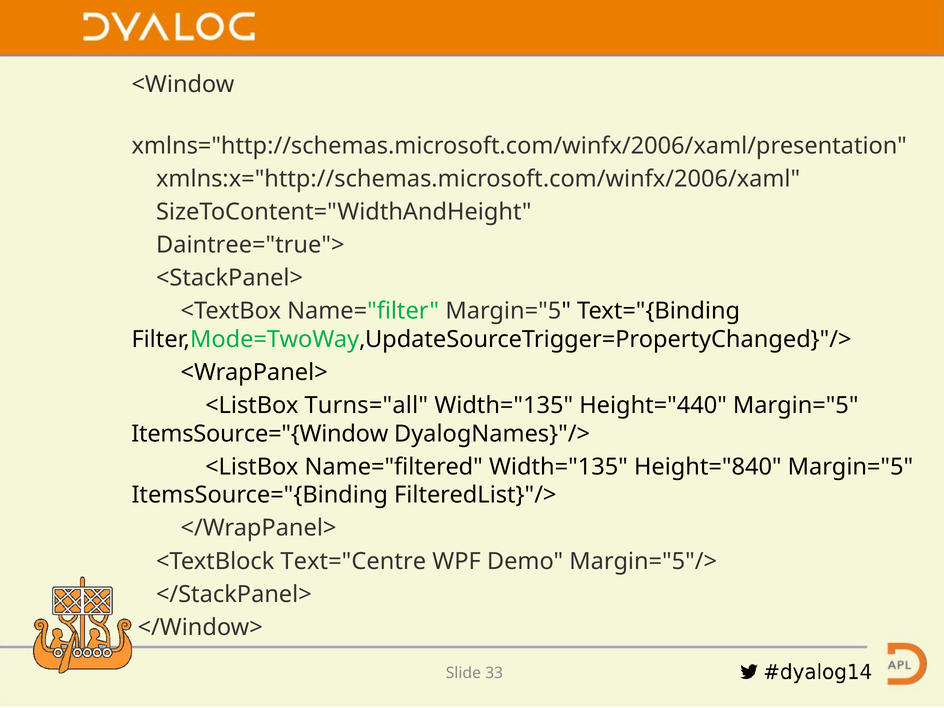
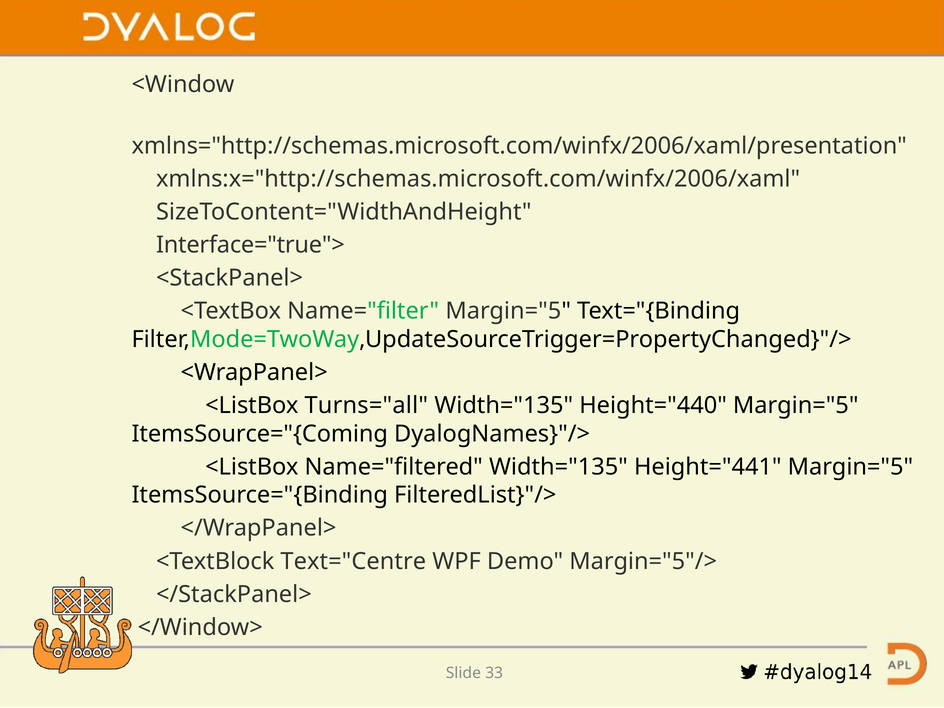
Daintree="true">: Daintree="true"> -> Interface="true"> (250, 245)
ItemsSource="{Window: ItemsSource="{Window -> ItemsSource="{Coming (260, 434)
Height="840: Height="840 -> Height="441 (708, 467)
